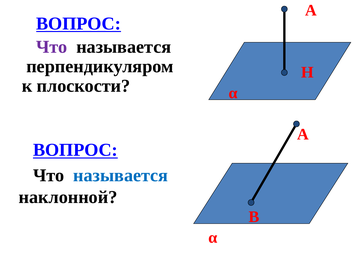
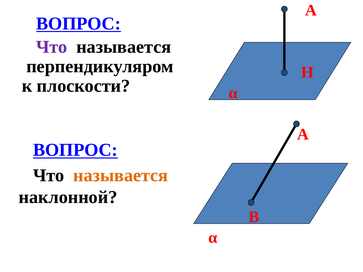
называется colour: blue -> orange (121, 175)
